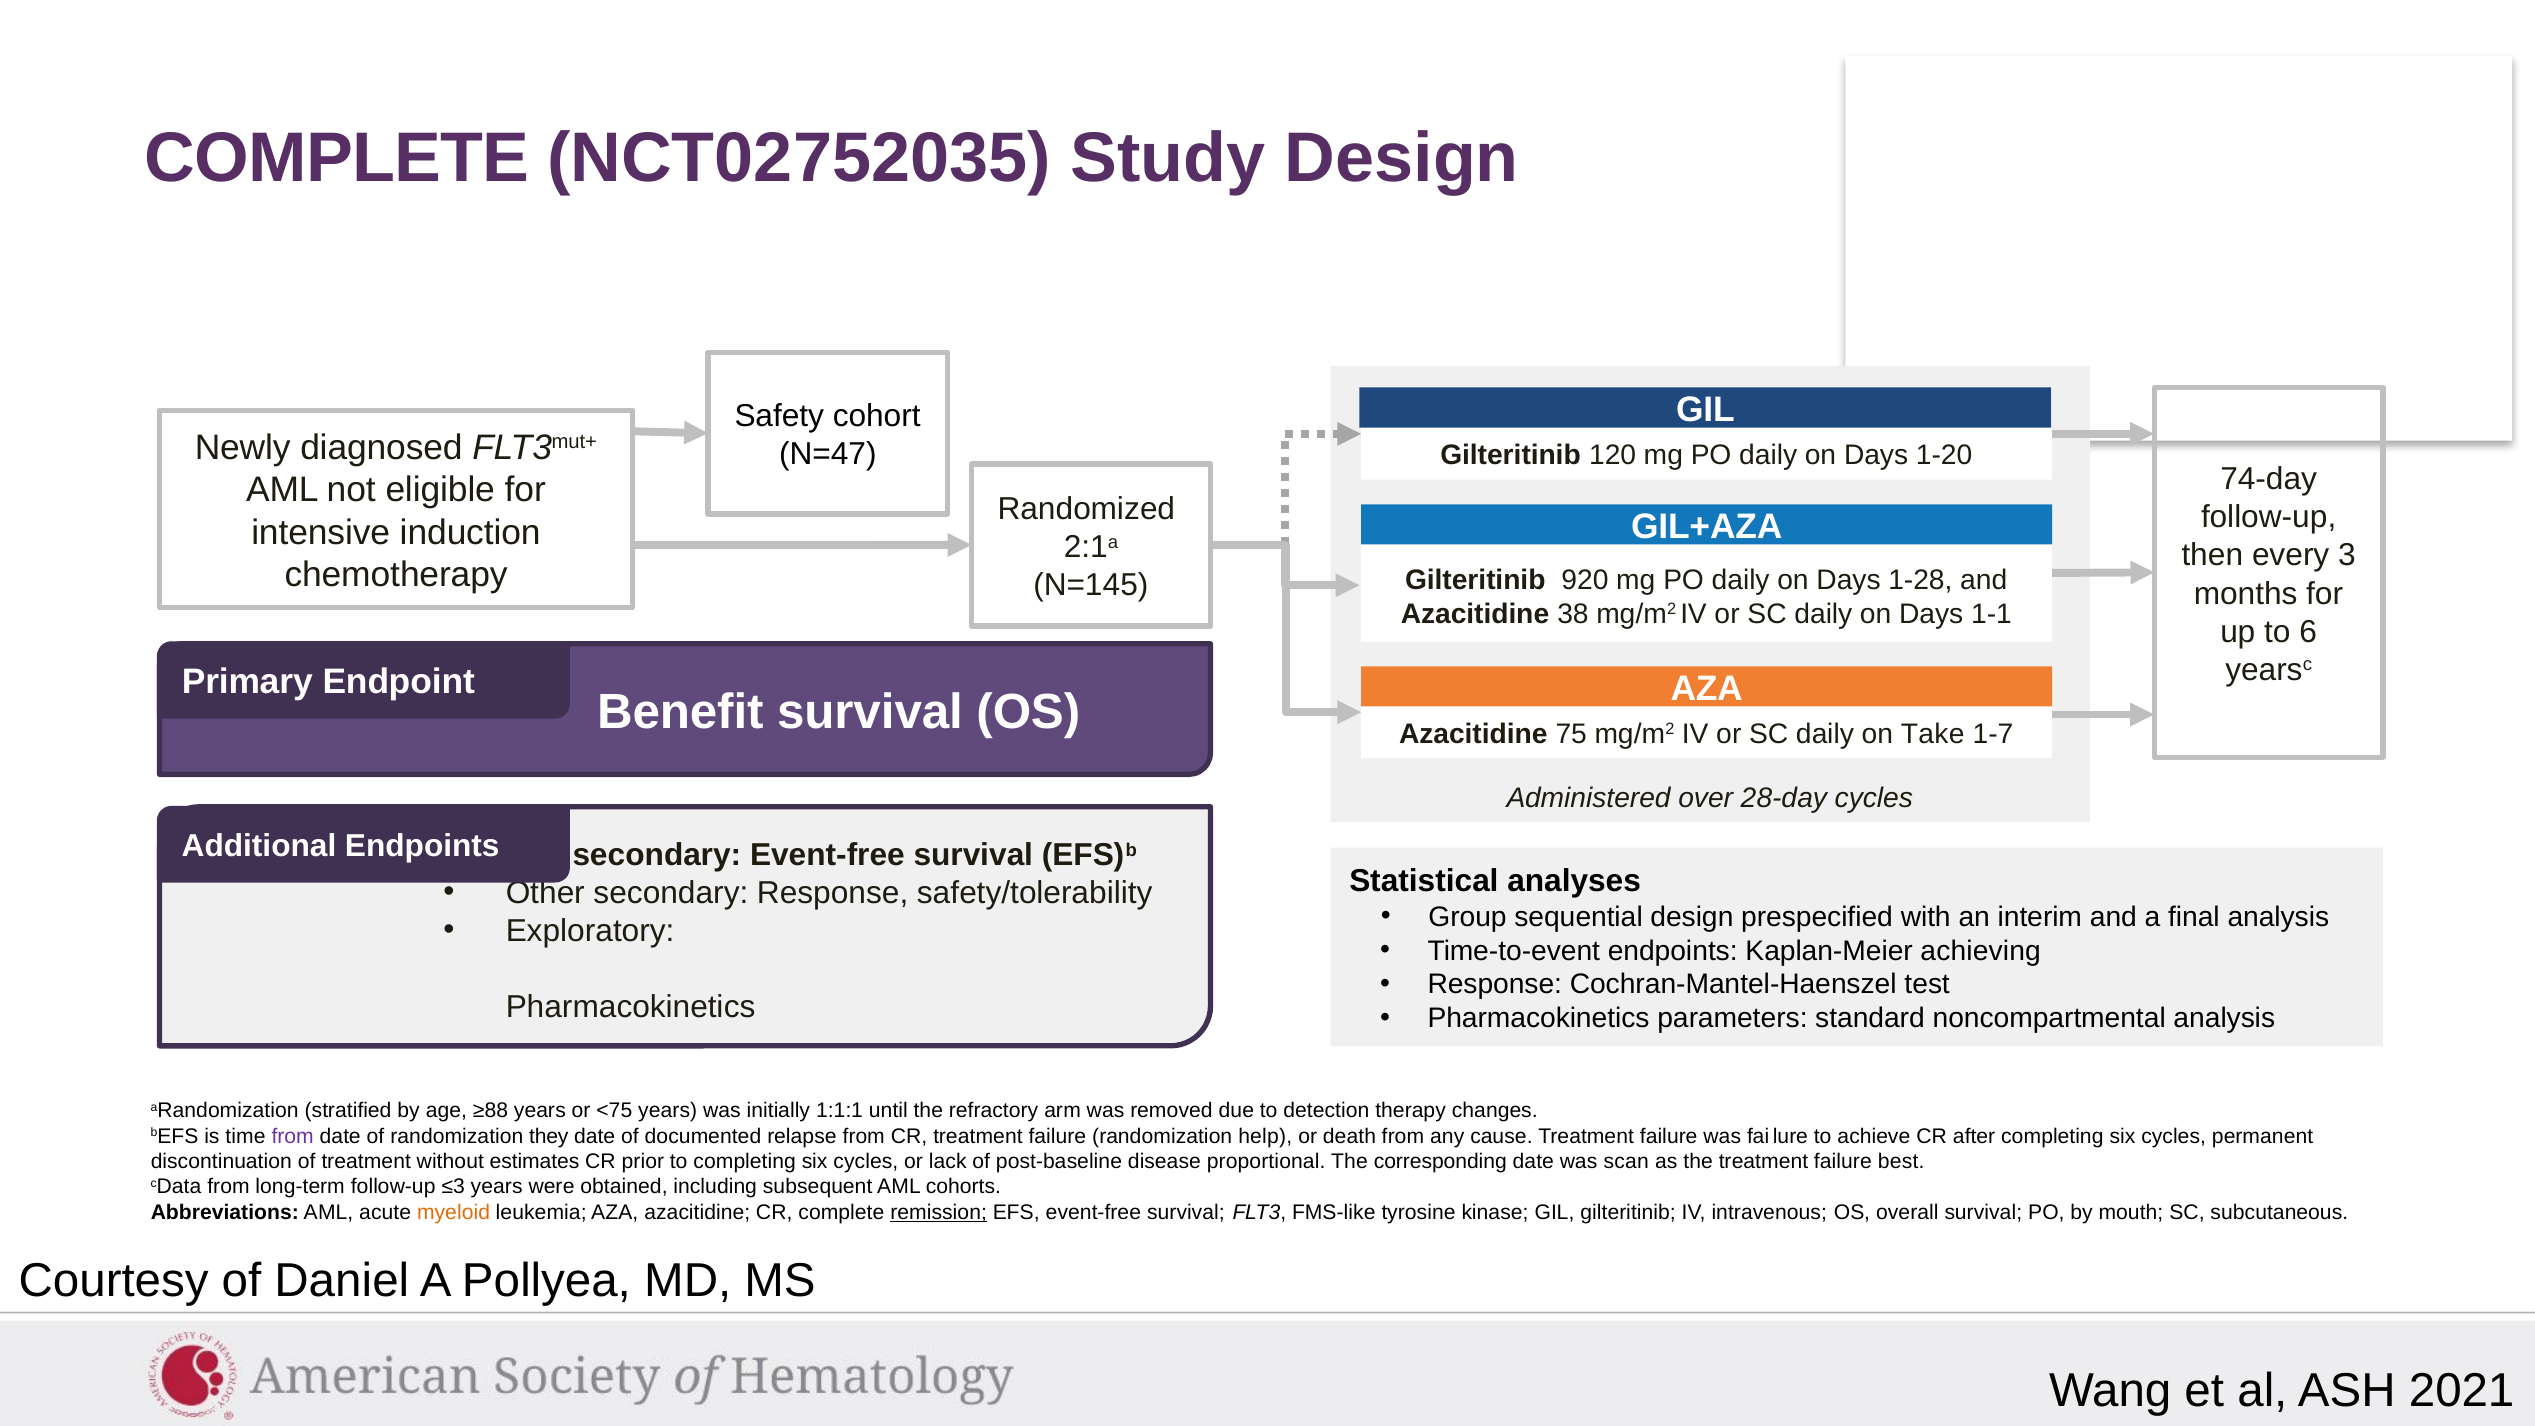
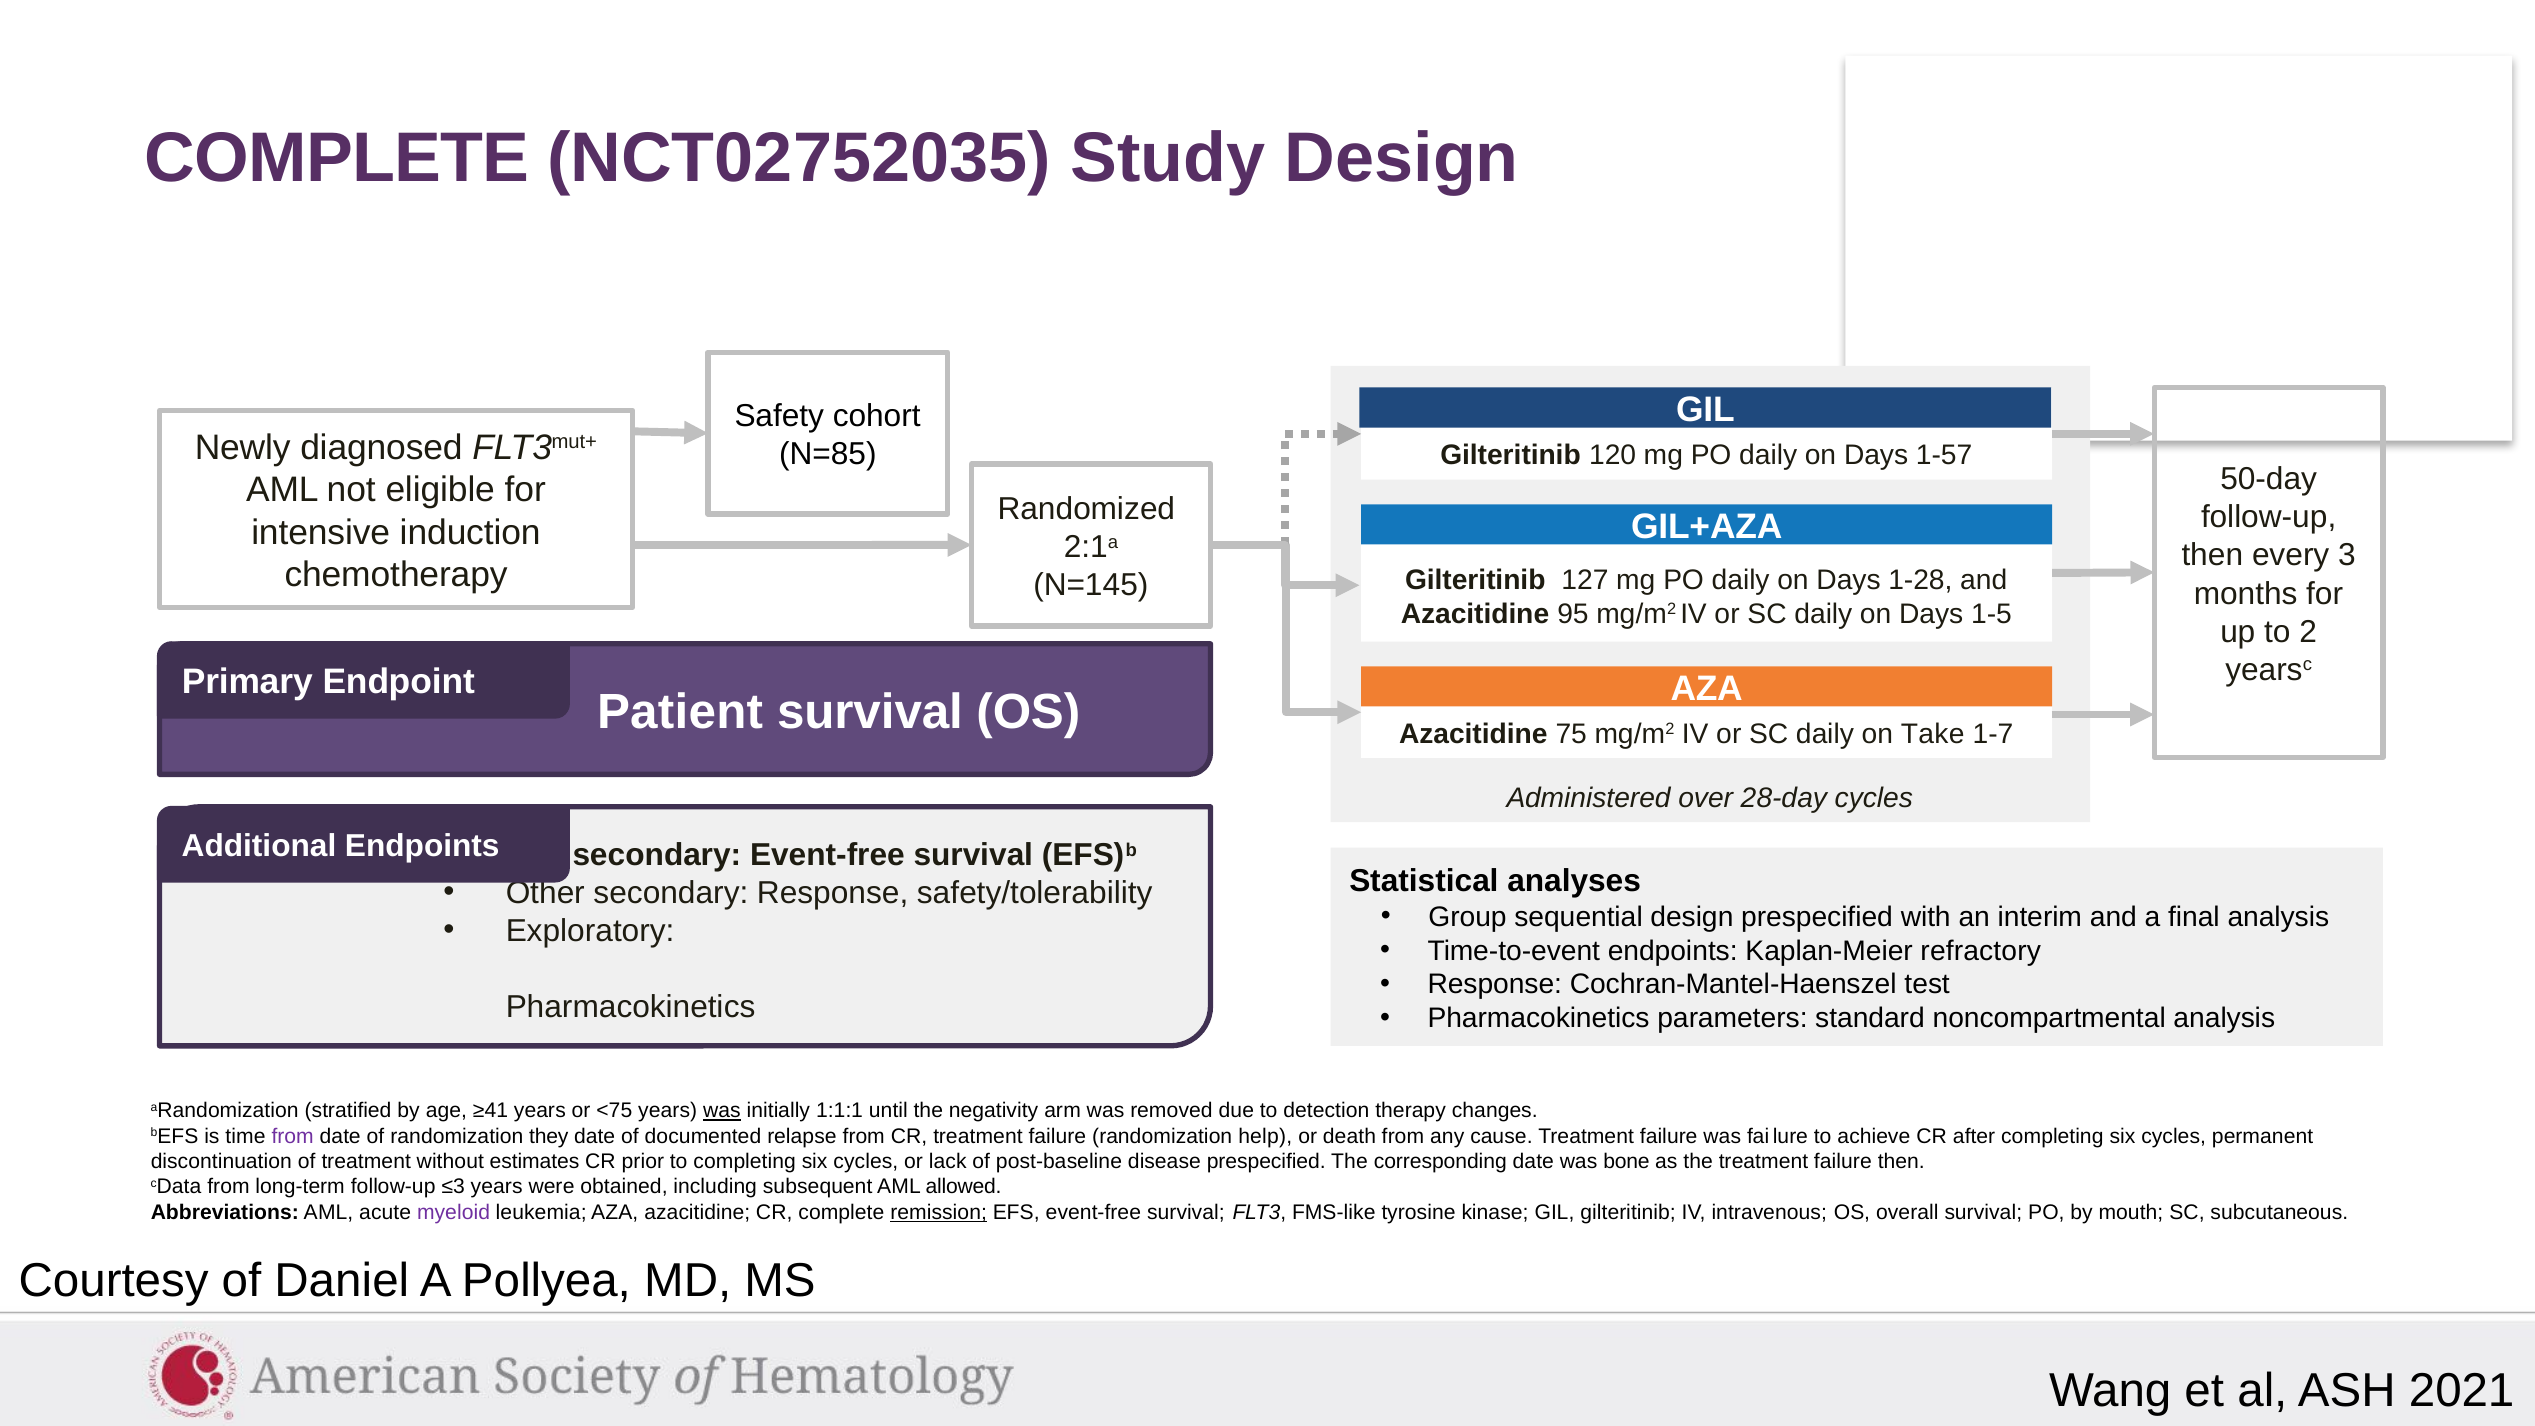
N=47: N=47 -> N=85 (828, 454)
1-20: 1-20 -> 1-57 (1944, 455)
74-day: 74-day -> 50-day (2269, 479)
920: 920 -> 127 (1585, 580)
38: 38 -> 95 (1573, 614)
1-1: 1-1 -> 1-5 (1992, 614)
6: 6 -> 2 (2308, 632)
Benefit: Benefit -> Patient (680, 712)
achieving: achieving -> refractory (1981, 951)
≥88: ≥88 -> ≥41 (491, 1111)
was underline: none -> present (722, 1111)
refractory: refractory -> negativity (994, 1111)
disease proportional: proportional -> prespecified (1266, 1162)
scan: scan -> bone (1626, 1162)
failure best: best -> then (1901, 1162)
cohorts: cohorts -> allowed (964, 1187)
myeloid colour: orange -> purple (454, 1212)
